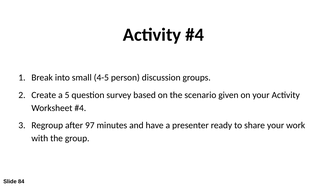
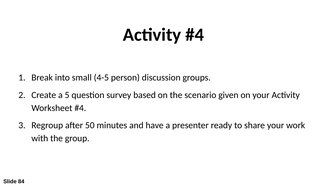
97: 97 -> 50 (90, 125)
